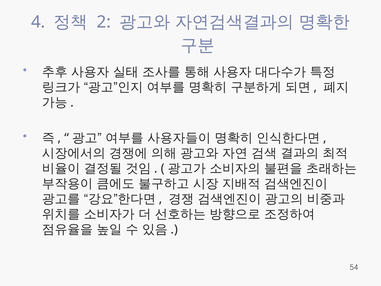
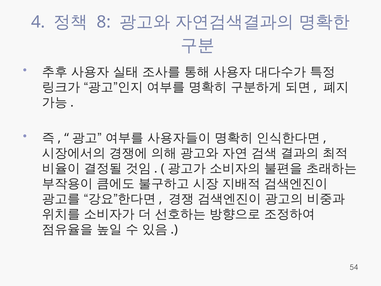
2: 2 -> 8 (104, 22)
